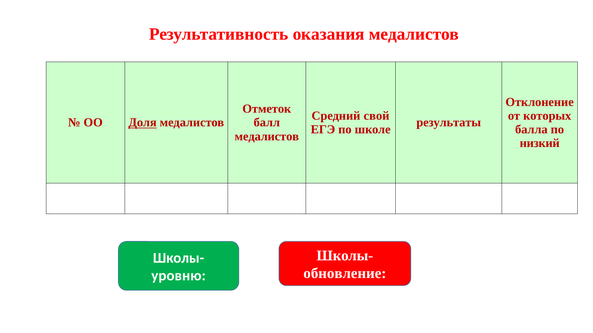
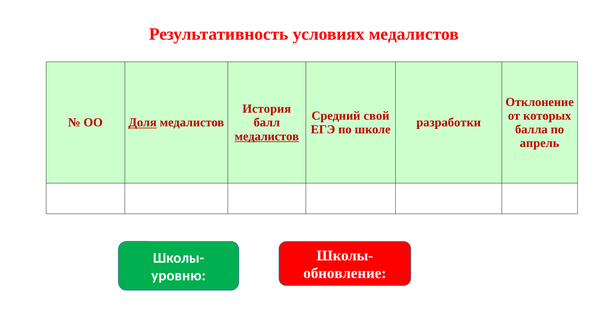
оказания: оказания -> условиях (329, 34)
Отметок: Отметок -> История (267, 109)
результаты: результаты -> разработки (449, 123)
медалистов underline: none -> present (267, 137)
низкий: низкий -> апрель (540, 143)
